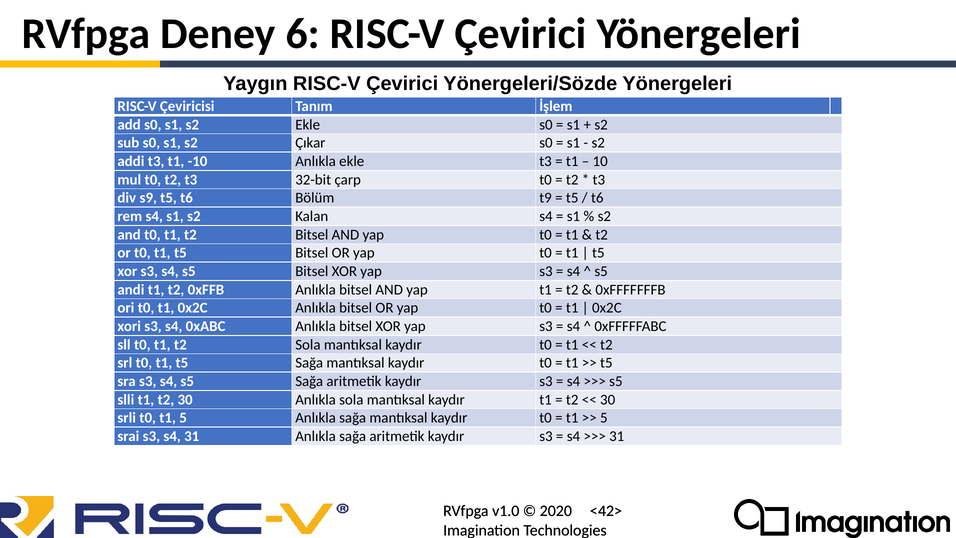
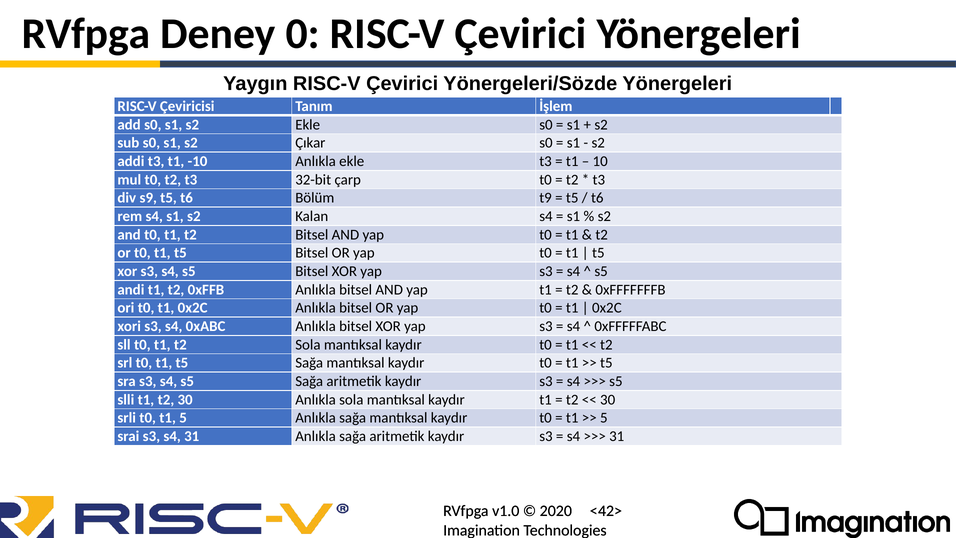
6: 6 -> 0 (303, 34)
